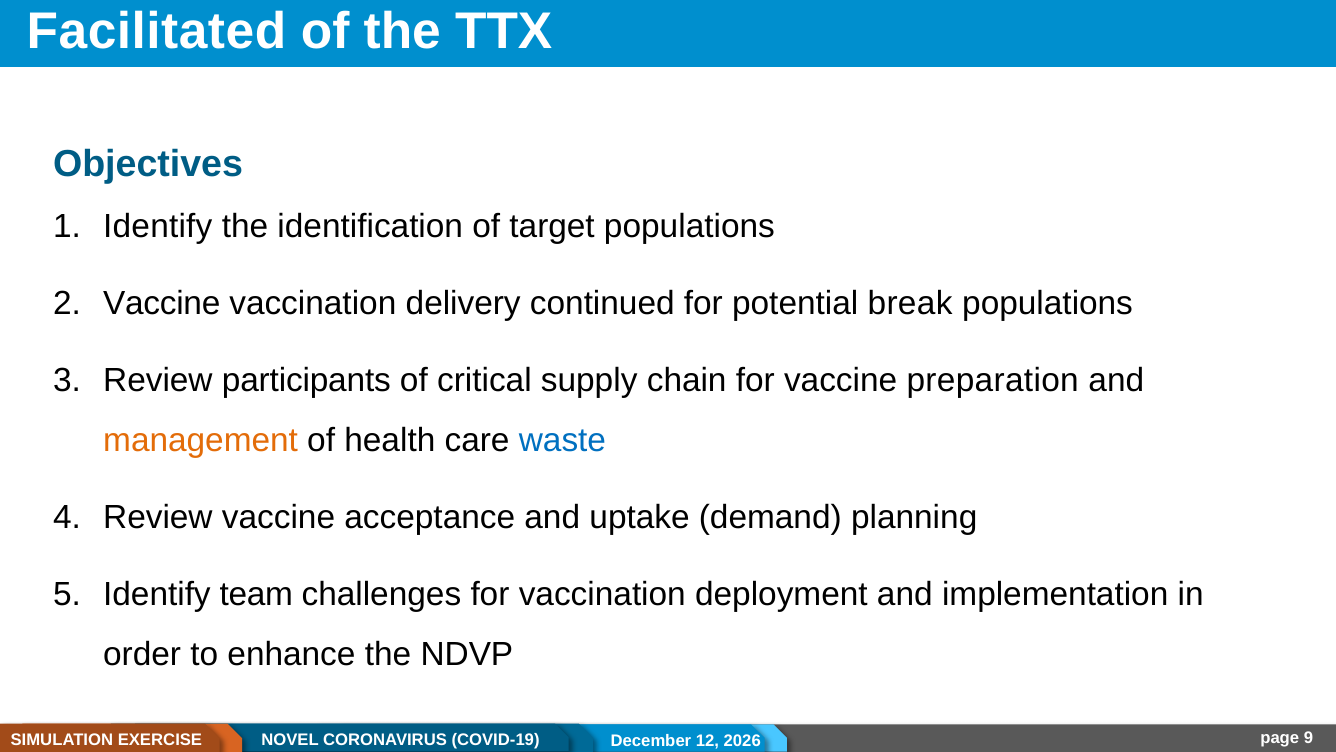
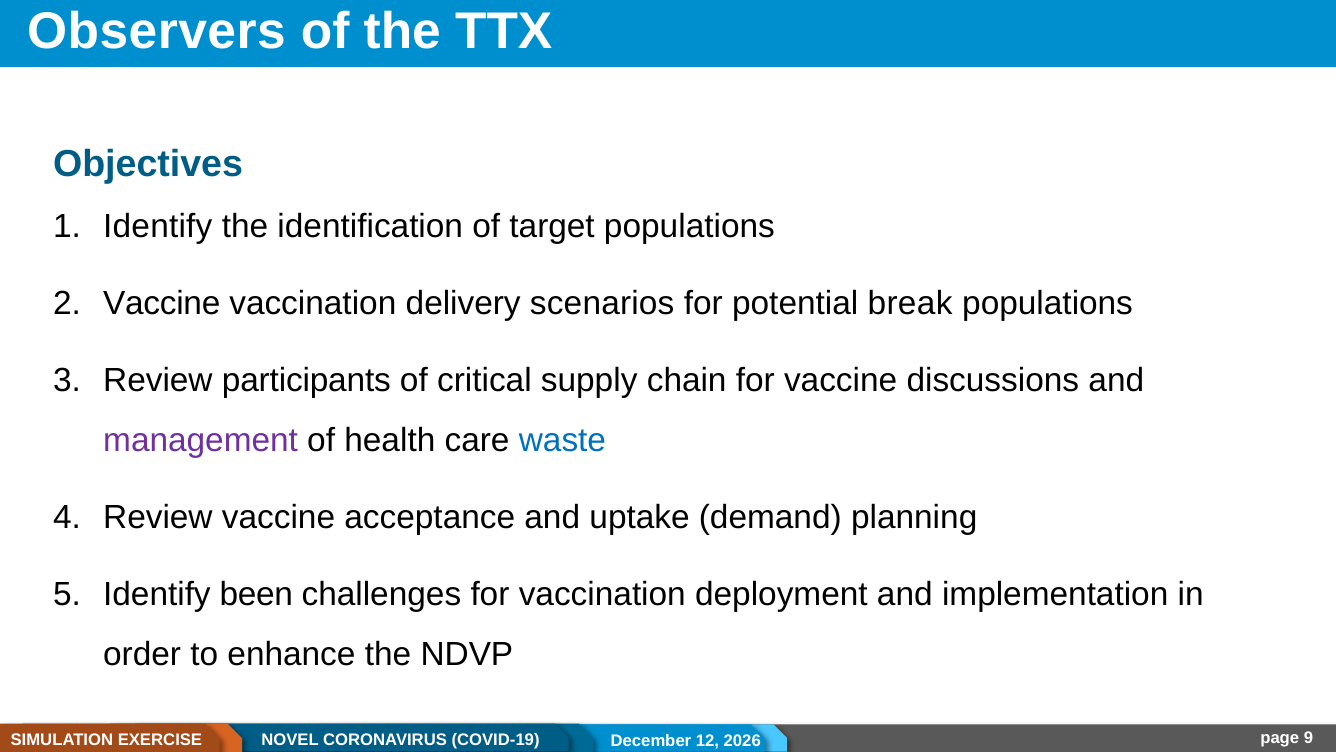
Facilitated: Facilitated -> Observers (156, 32)
continued: continued -> scenarios (602, 303)
preparation: preparation -> discussions (993, 380)
management colour: orange -> purple (201, 440)
team: team -> been (256, 594)
